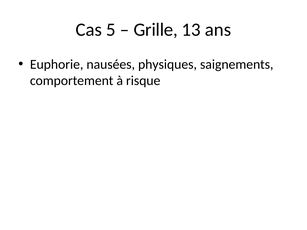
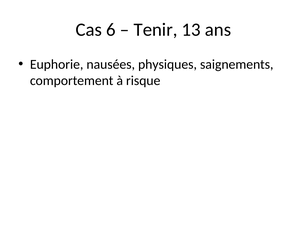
5: 5 -> 6 (111, 30)
Grille: Grille -> Tenir (156, 30)
